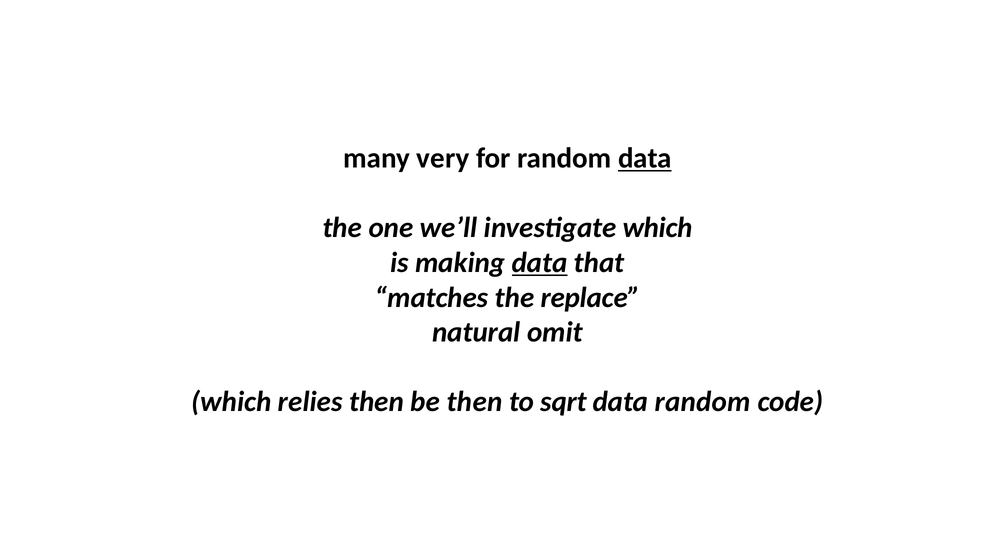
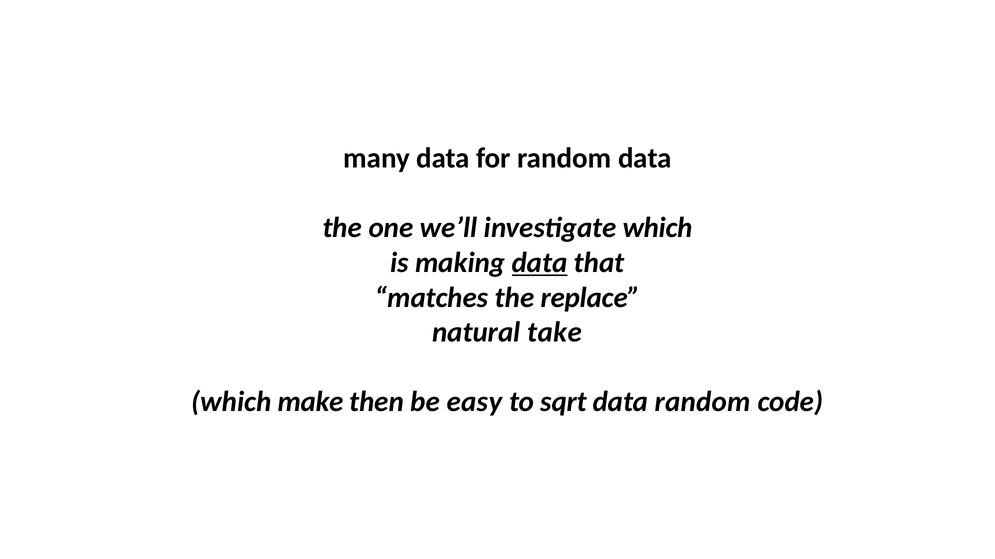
many very: very -> data (443, 159)
data underline: present -> none (645, 159)
omit: omit -> take (555, 333)
relies: relies -> make (310, 402)
be then: then -> easy (475, 402)
